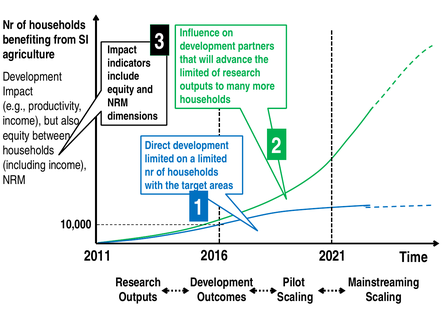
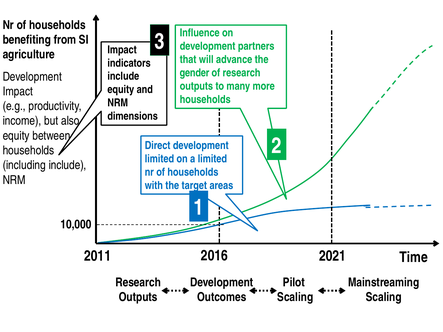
limited: limited -> gender (194, 73)
including income: income -> include (68, 165)
